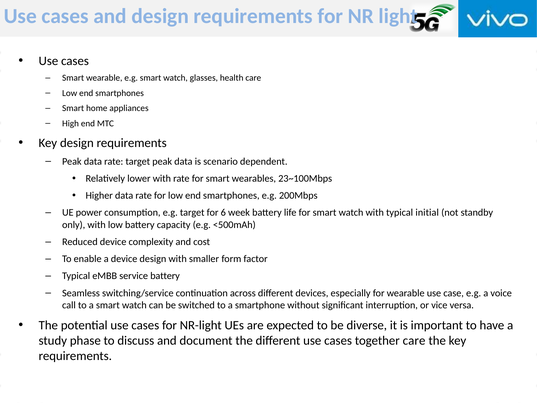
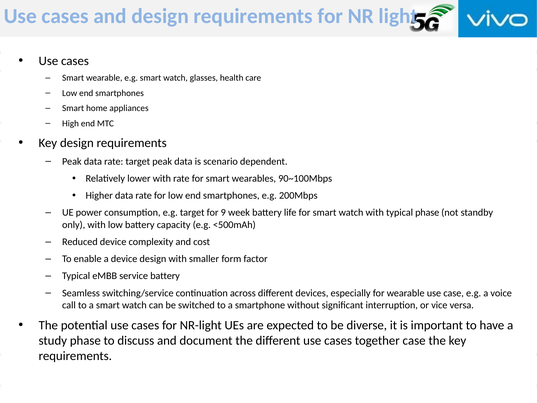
23~100Mbps: 23~100Mbps -> 90~100Mbps (305, 178)
6: 6 -> 9 (223, 213)
typical initial: initial -> phase (427, 213)
together care: care -> case (414, 340)
